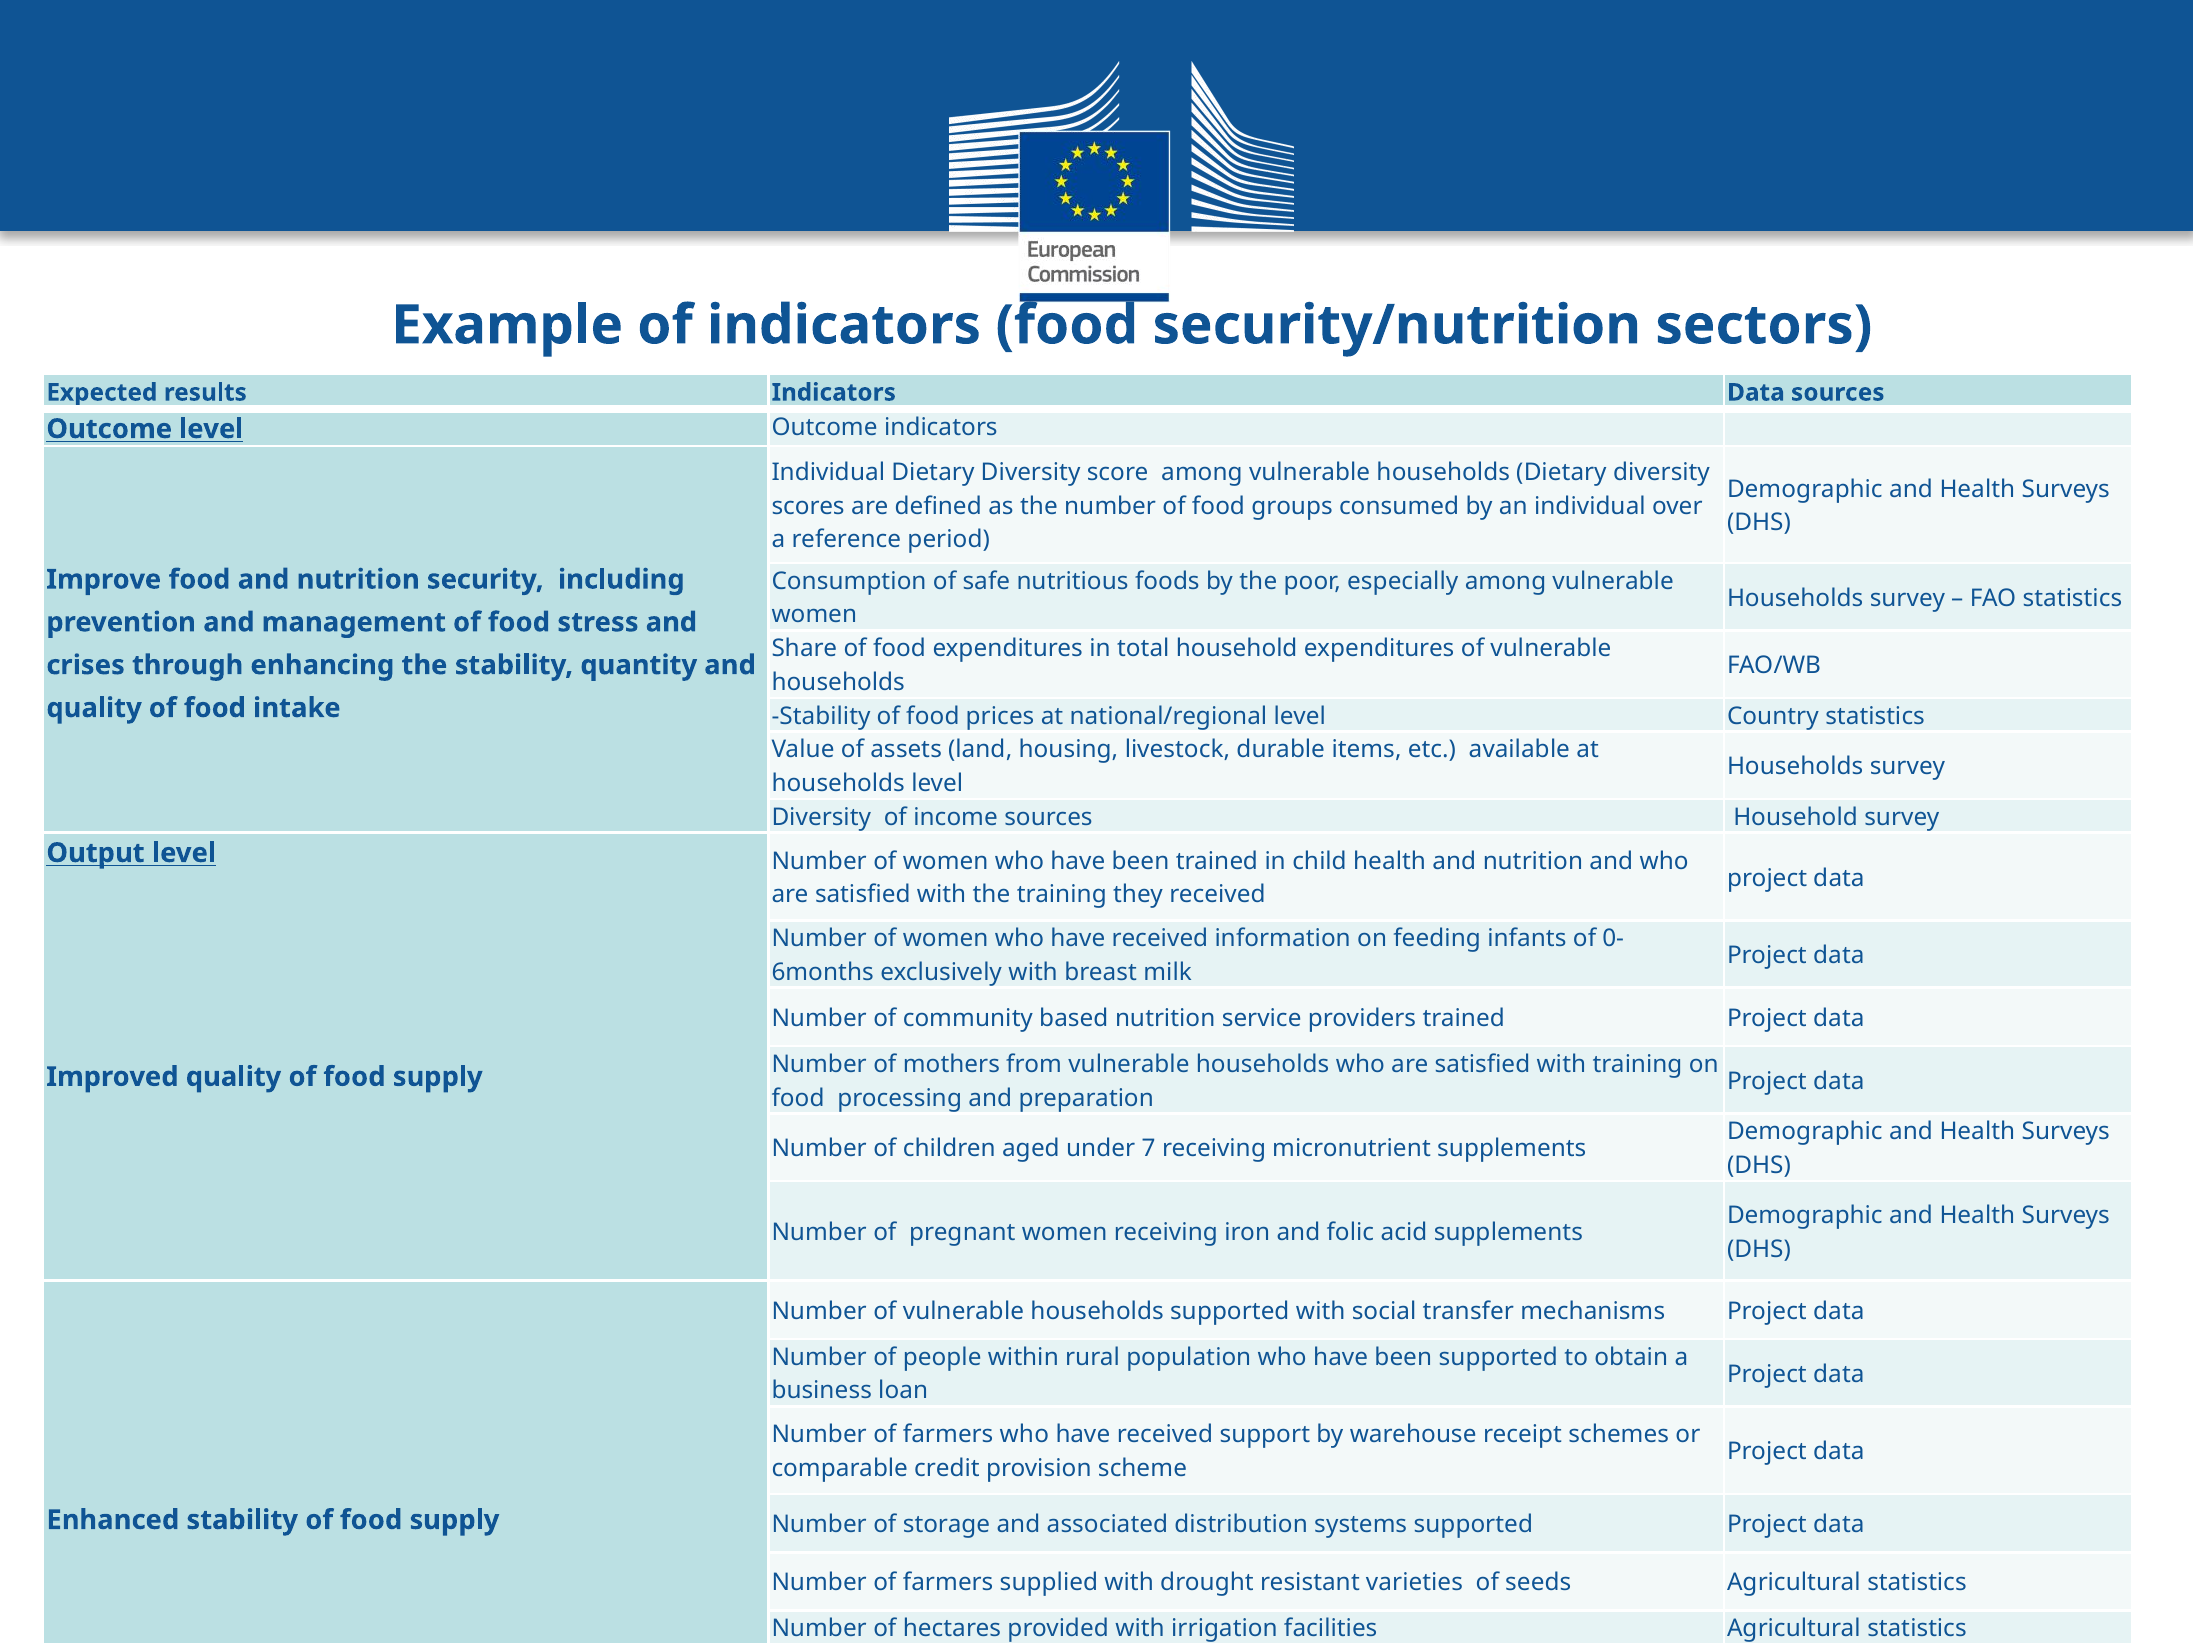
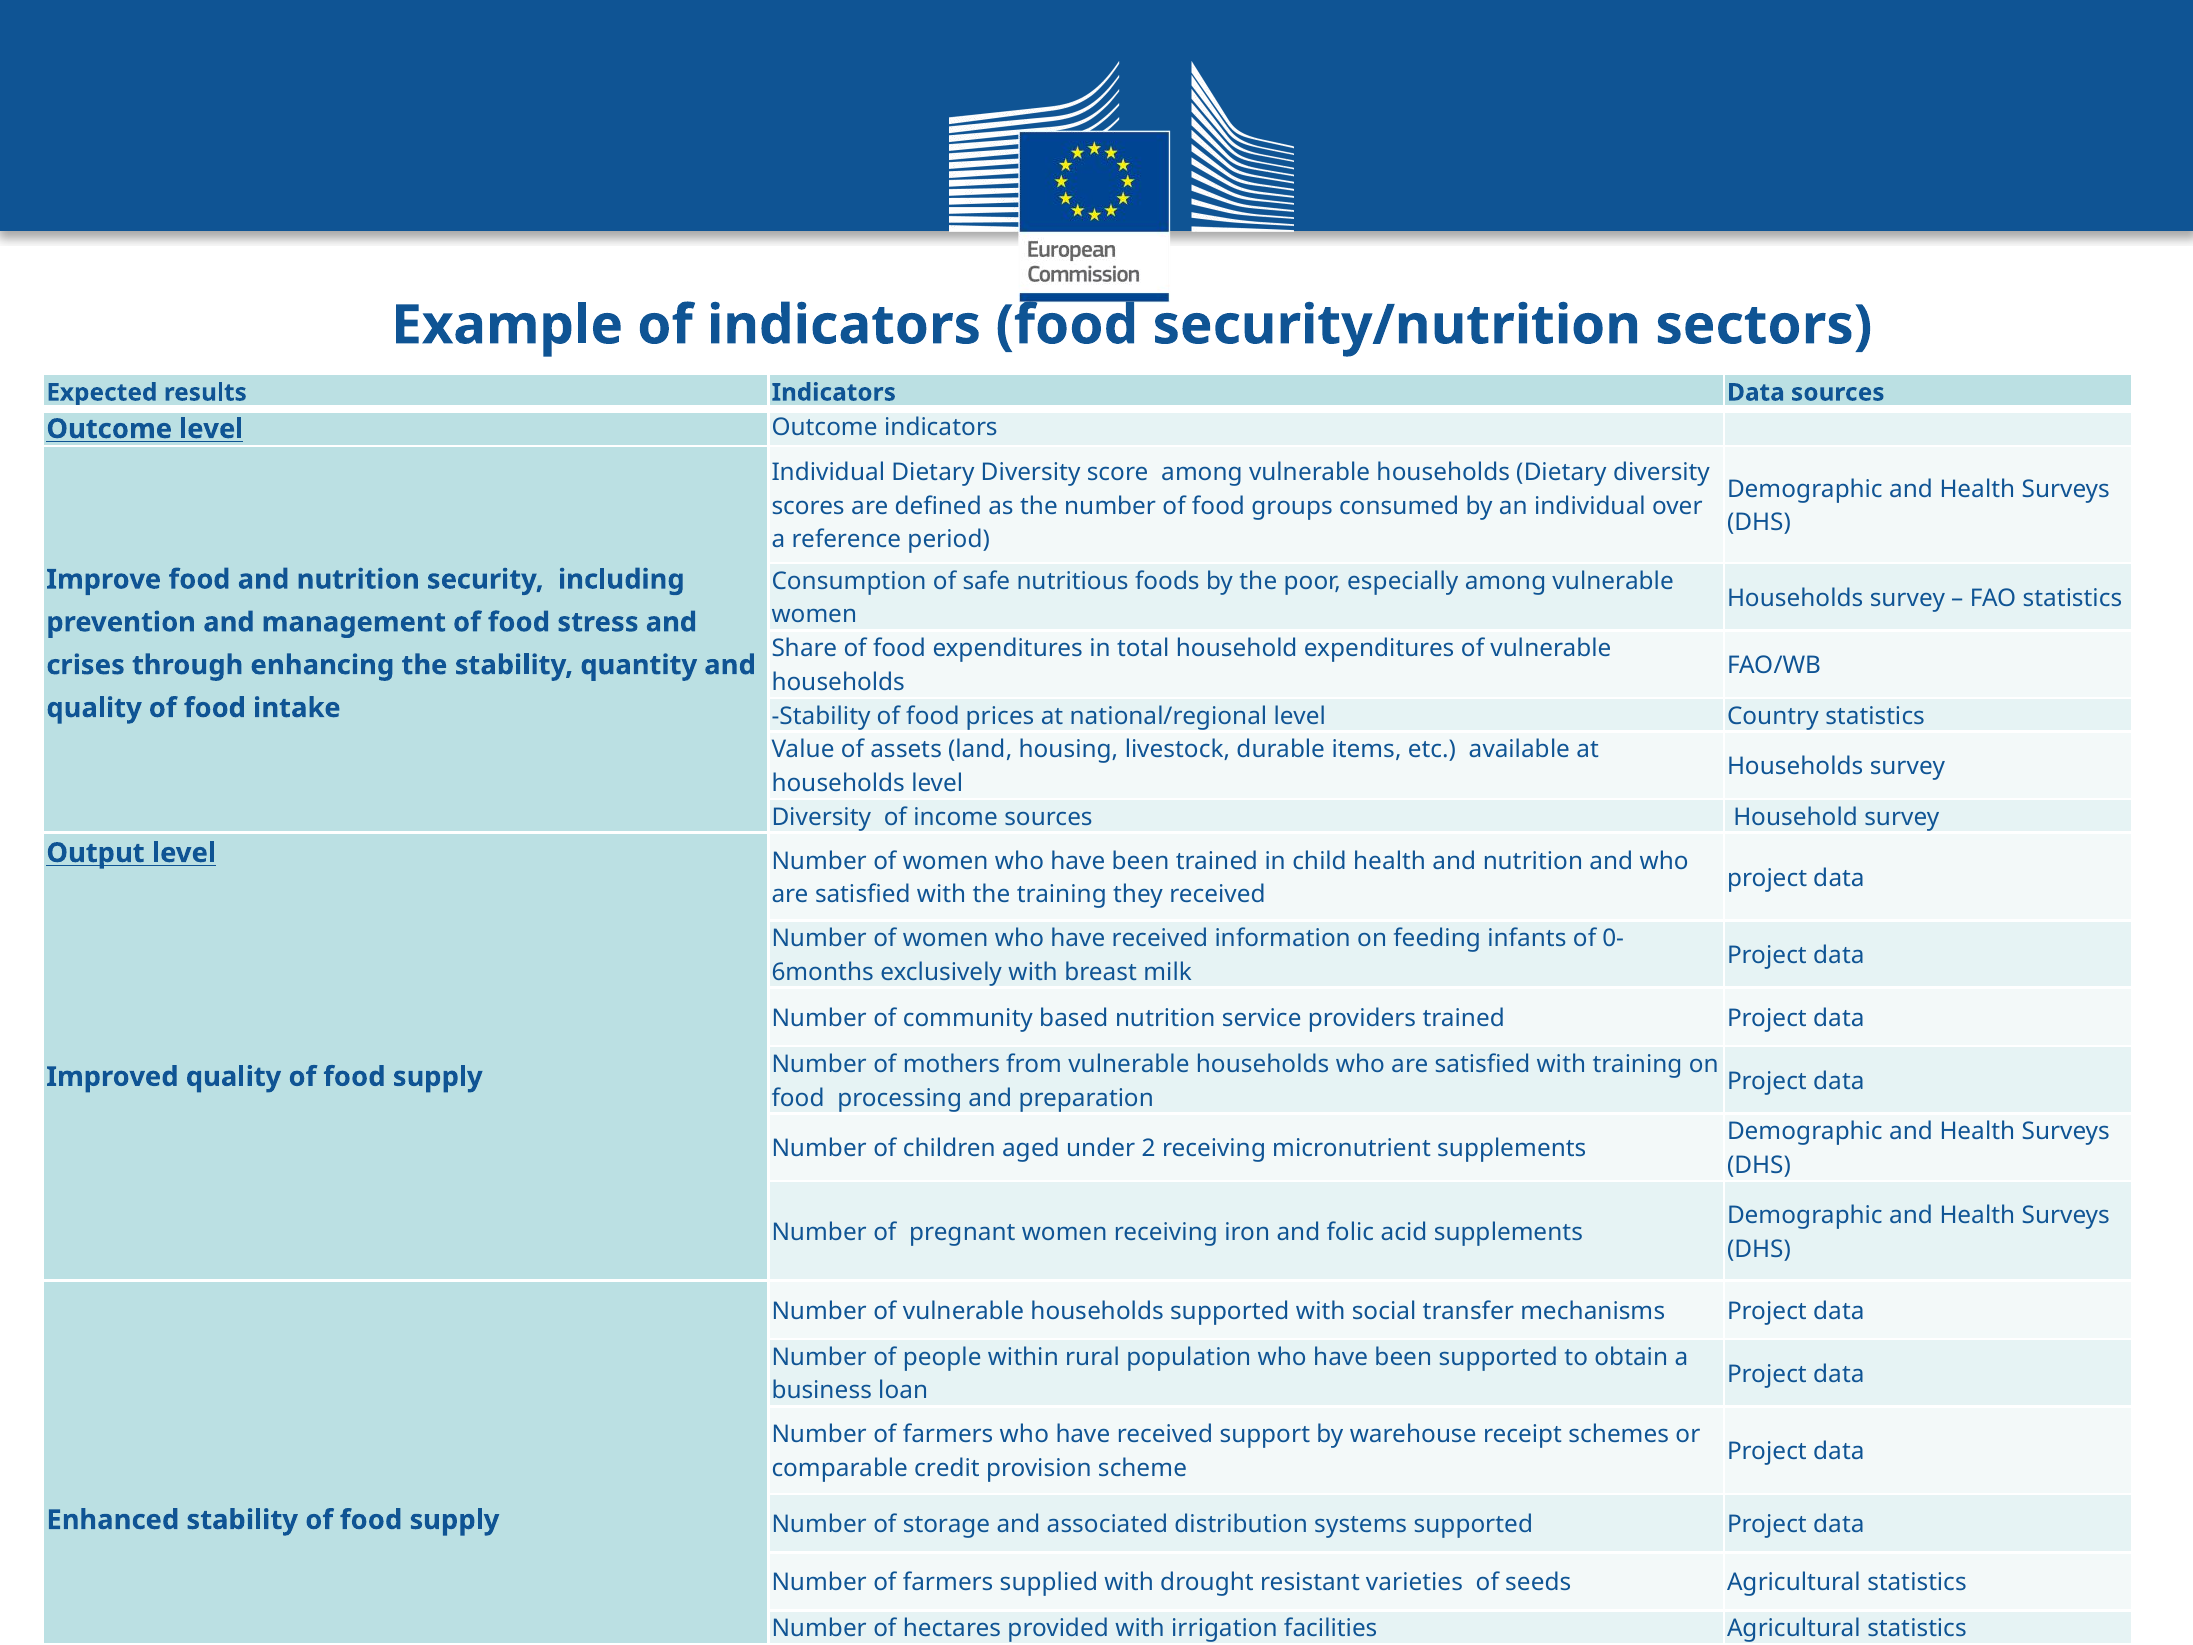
7: 7 -> 2 (1149, 1149)
